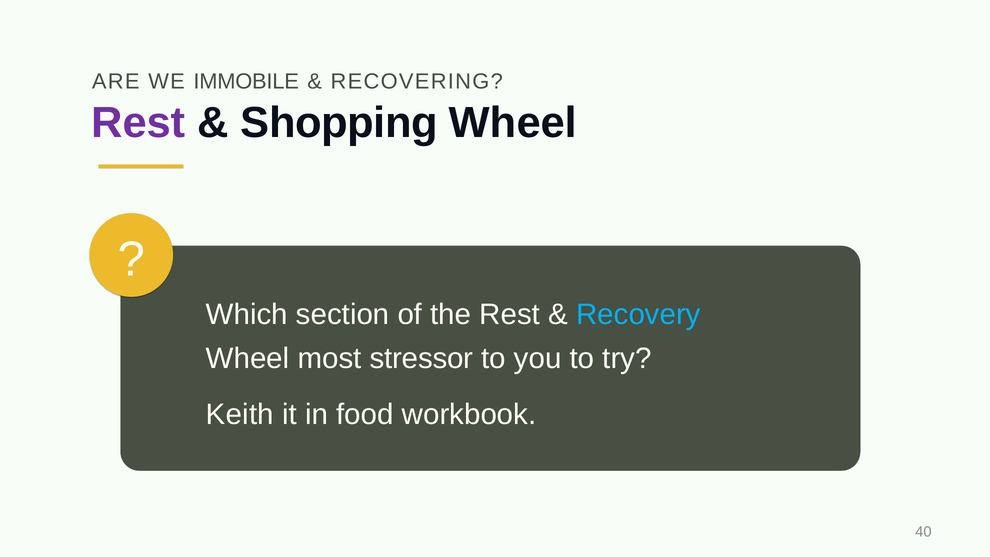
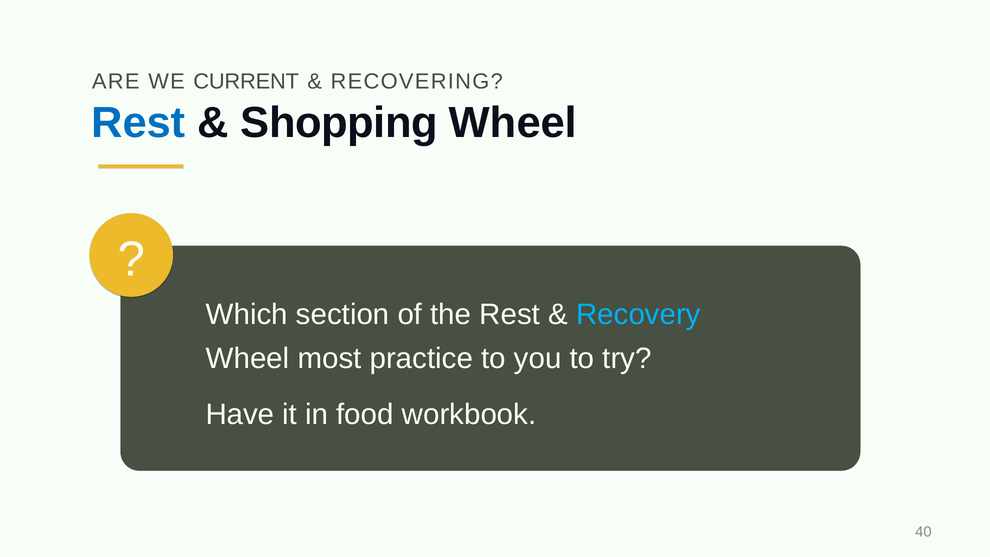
IMMOBILE: IMMOBILE -> CURRENT (246, 81)
Rest colour: purple -> blue (138, 123)
stressor: stressor -> practice (421, 358)
Keith: Keith -> Have (240, 415)
